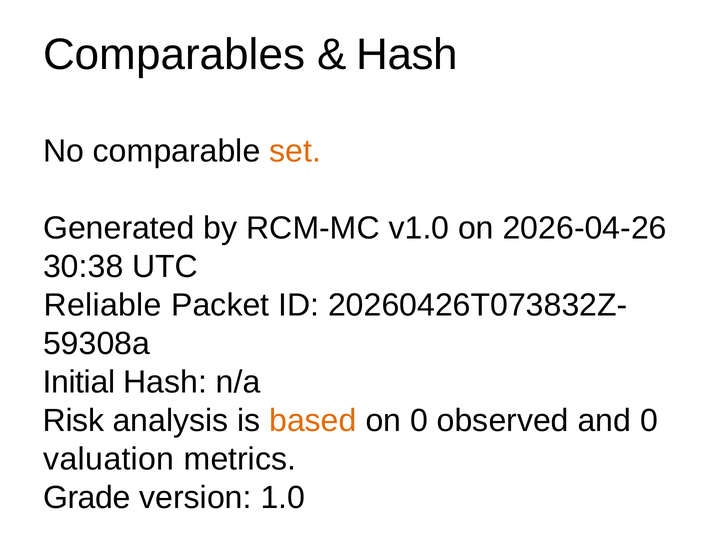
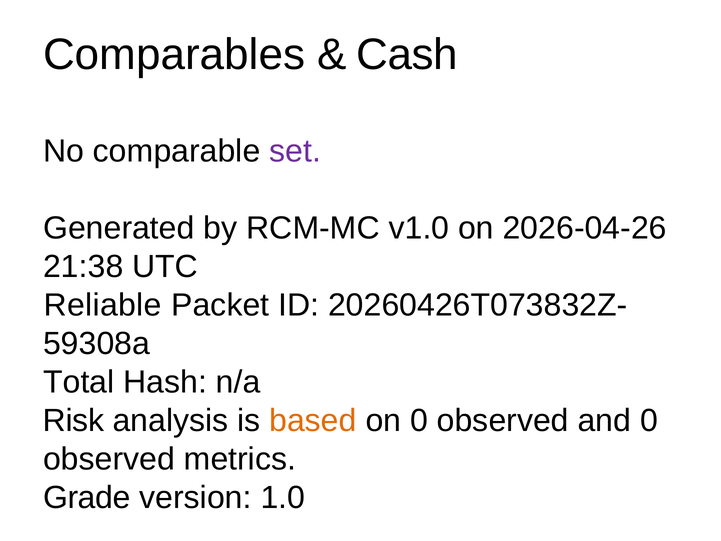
Hash: Hash -> Cash (407, 55)
set colour: orange -> purple (295, 151)
30:38: 30:38 -> 21:38 (83, 267)
Initial: Initial -> Total (79, 382)
valuation: valuation -> observed (109, 459)
